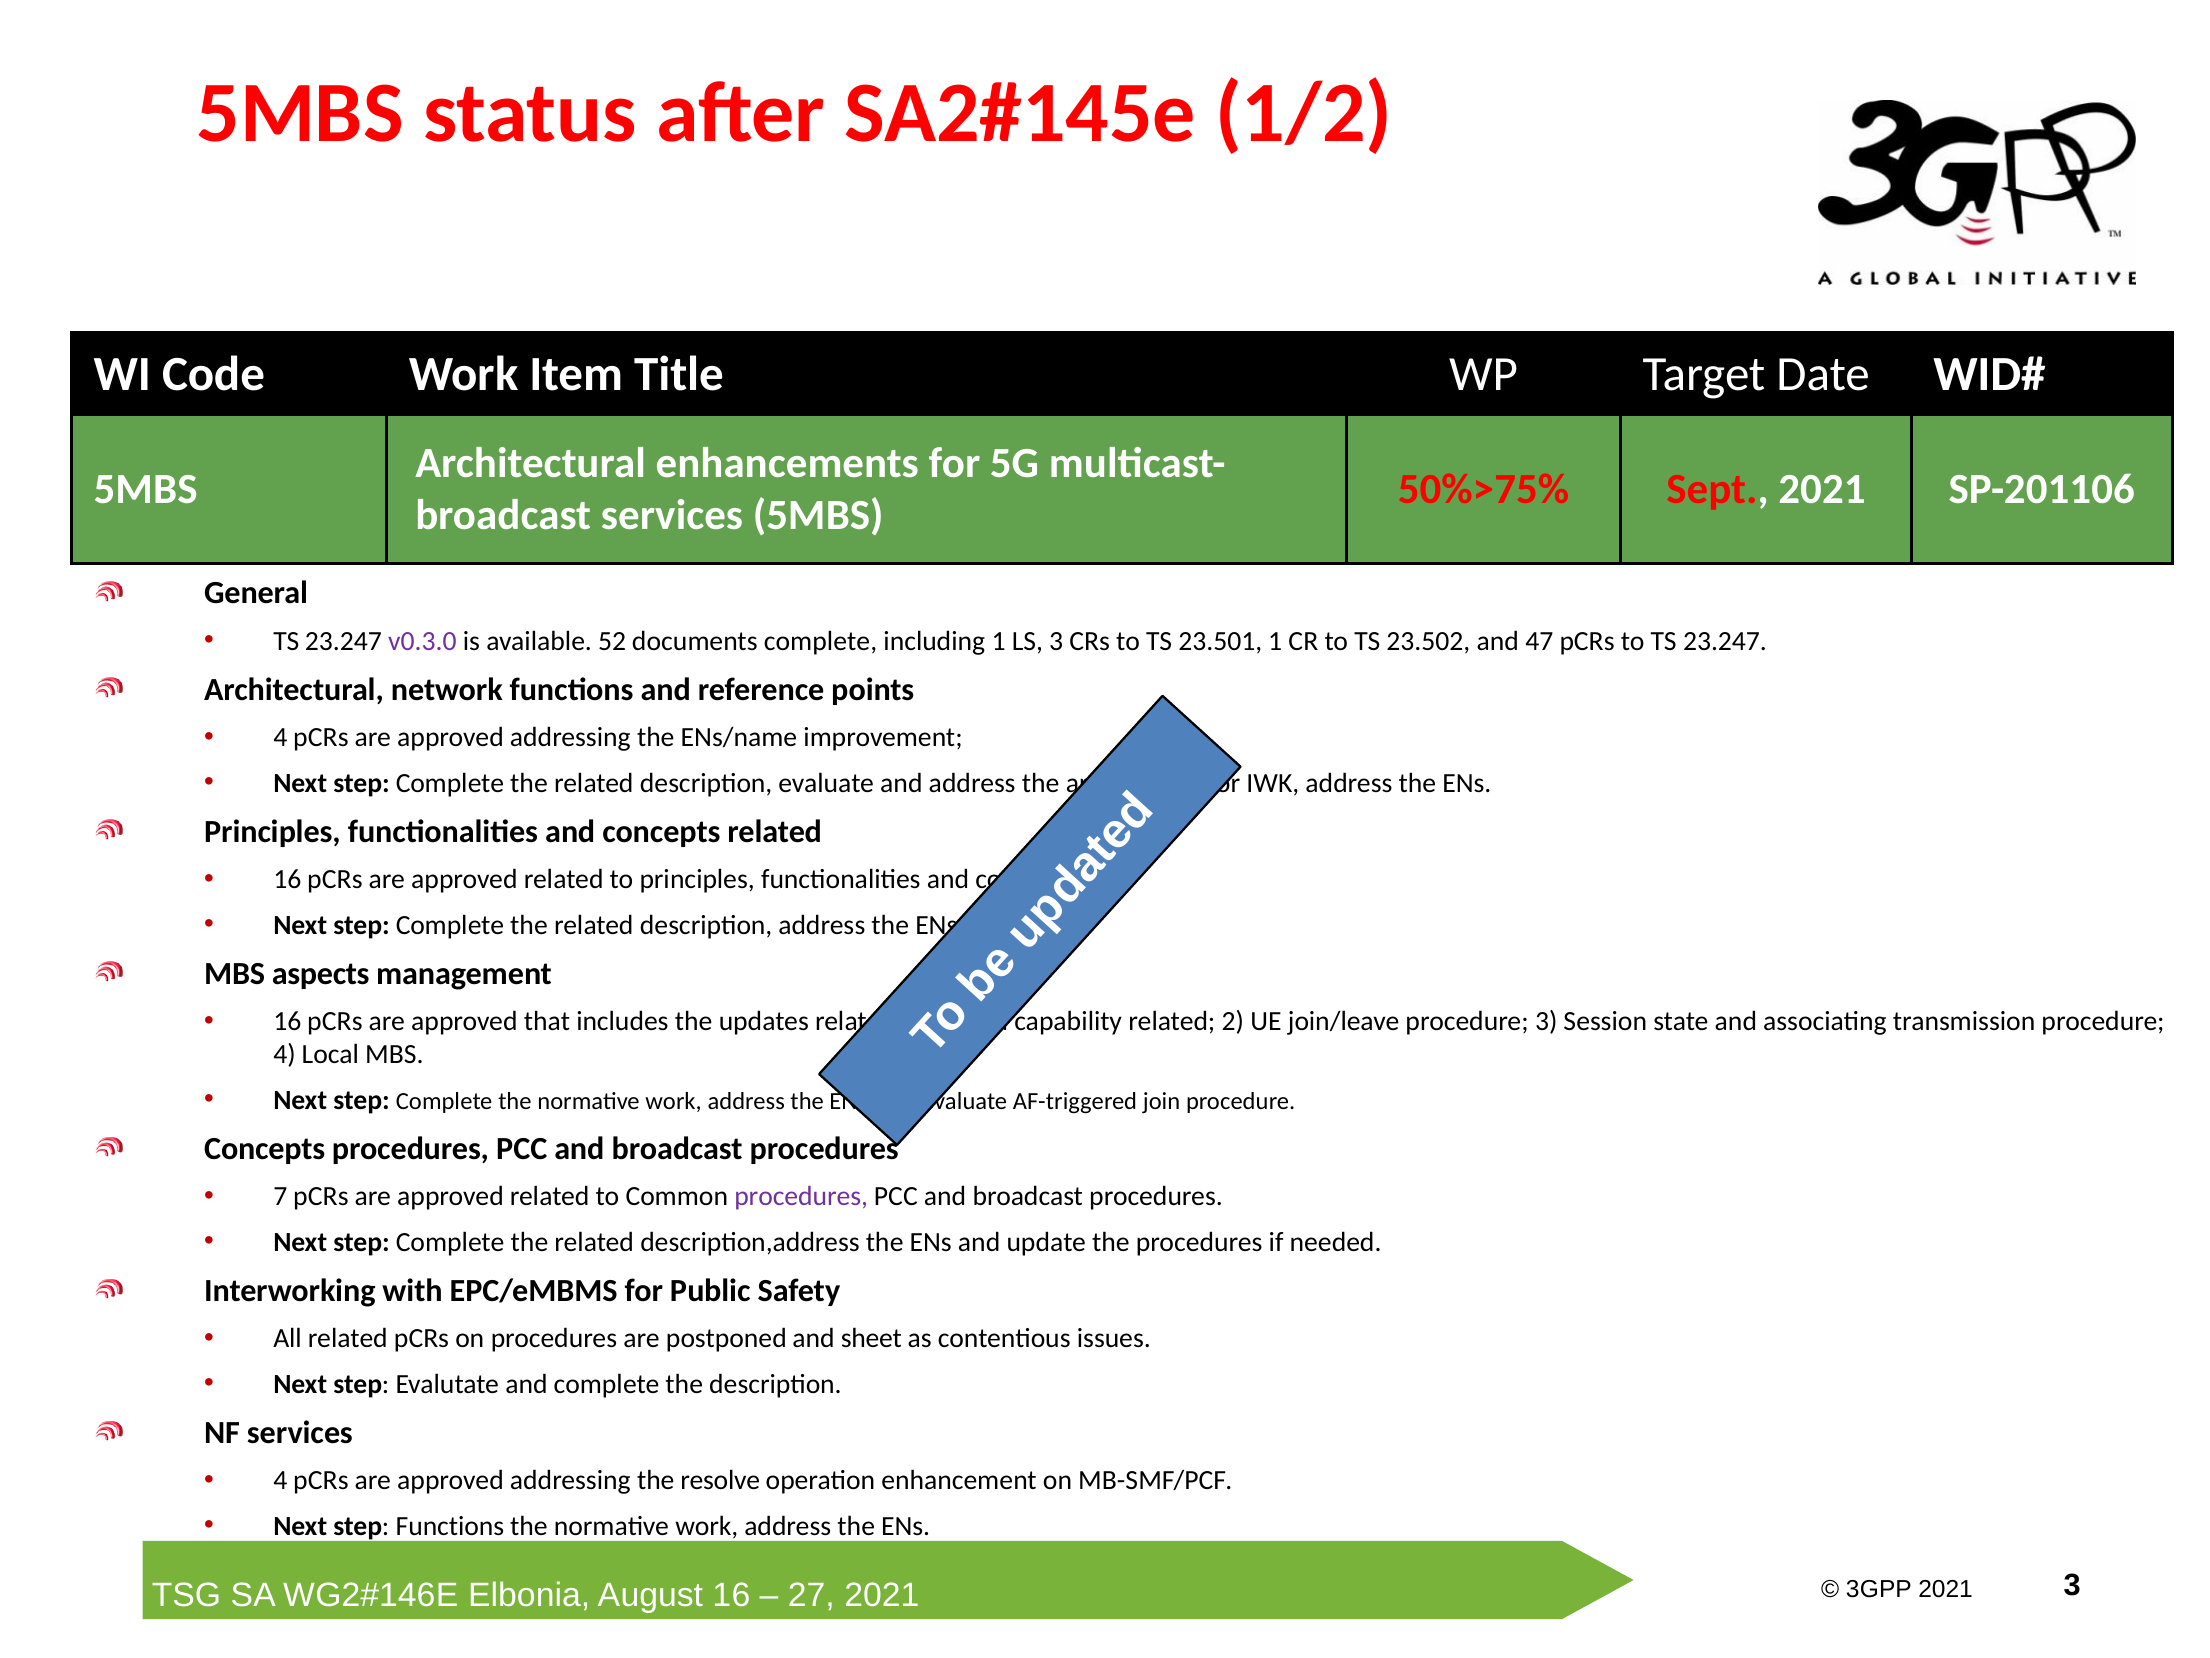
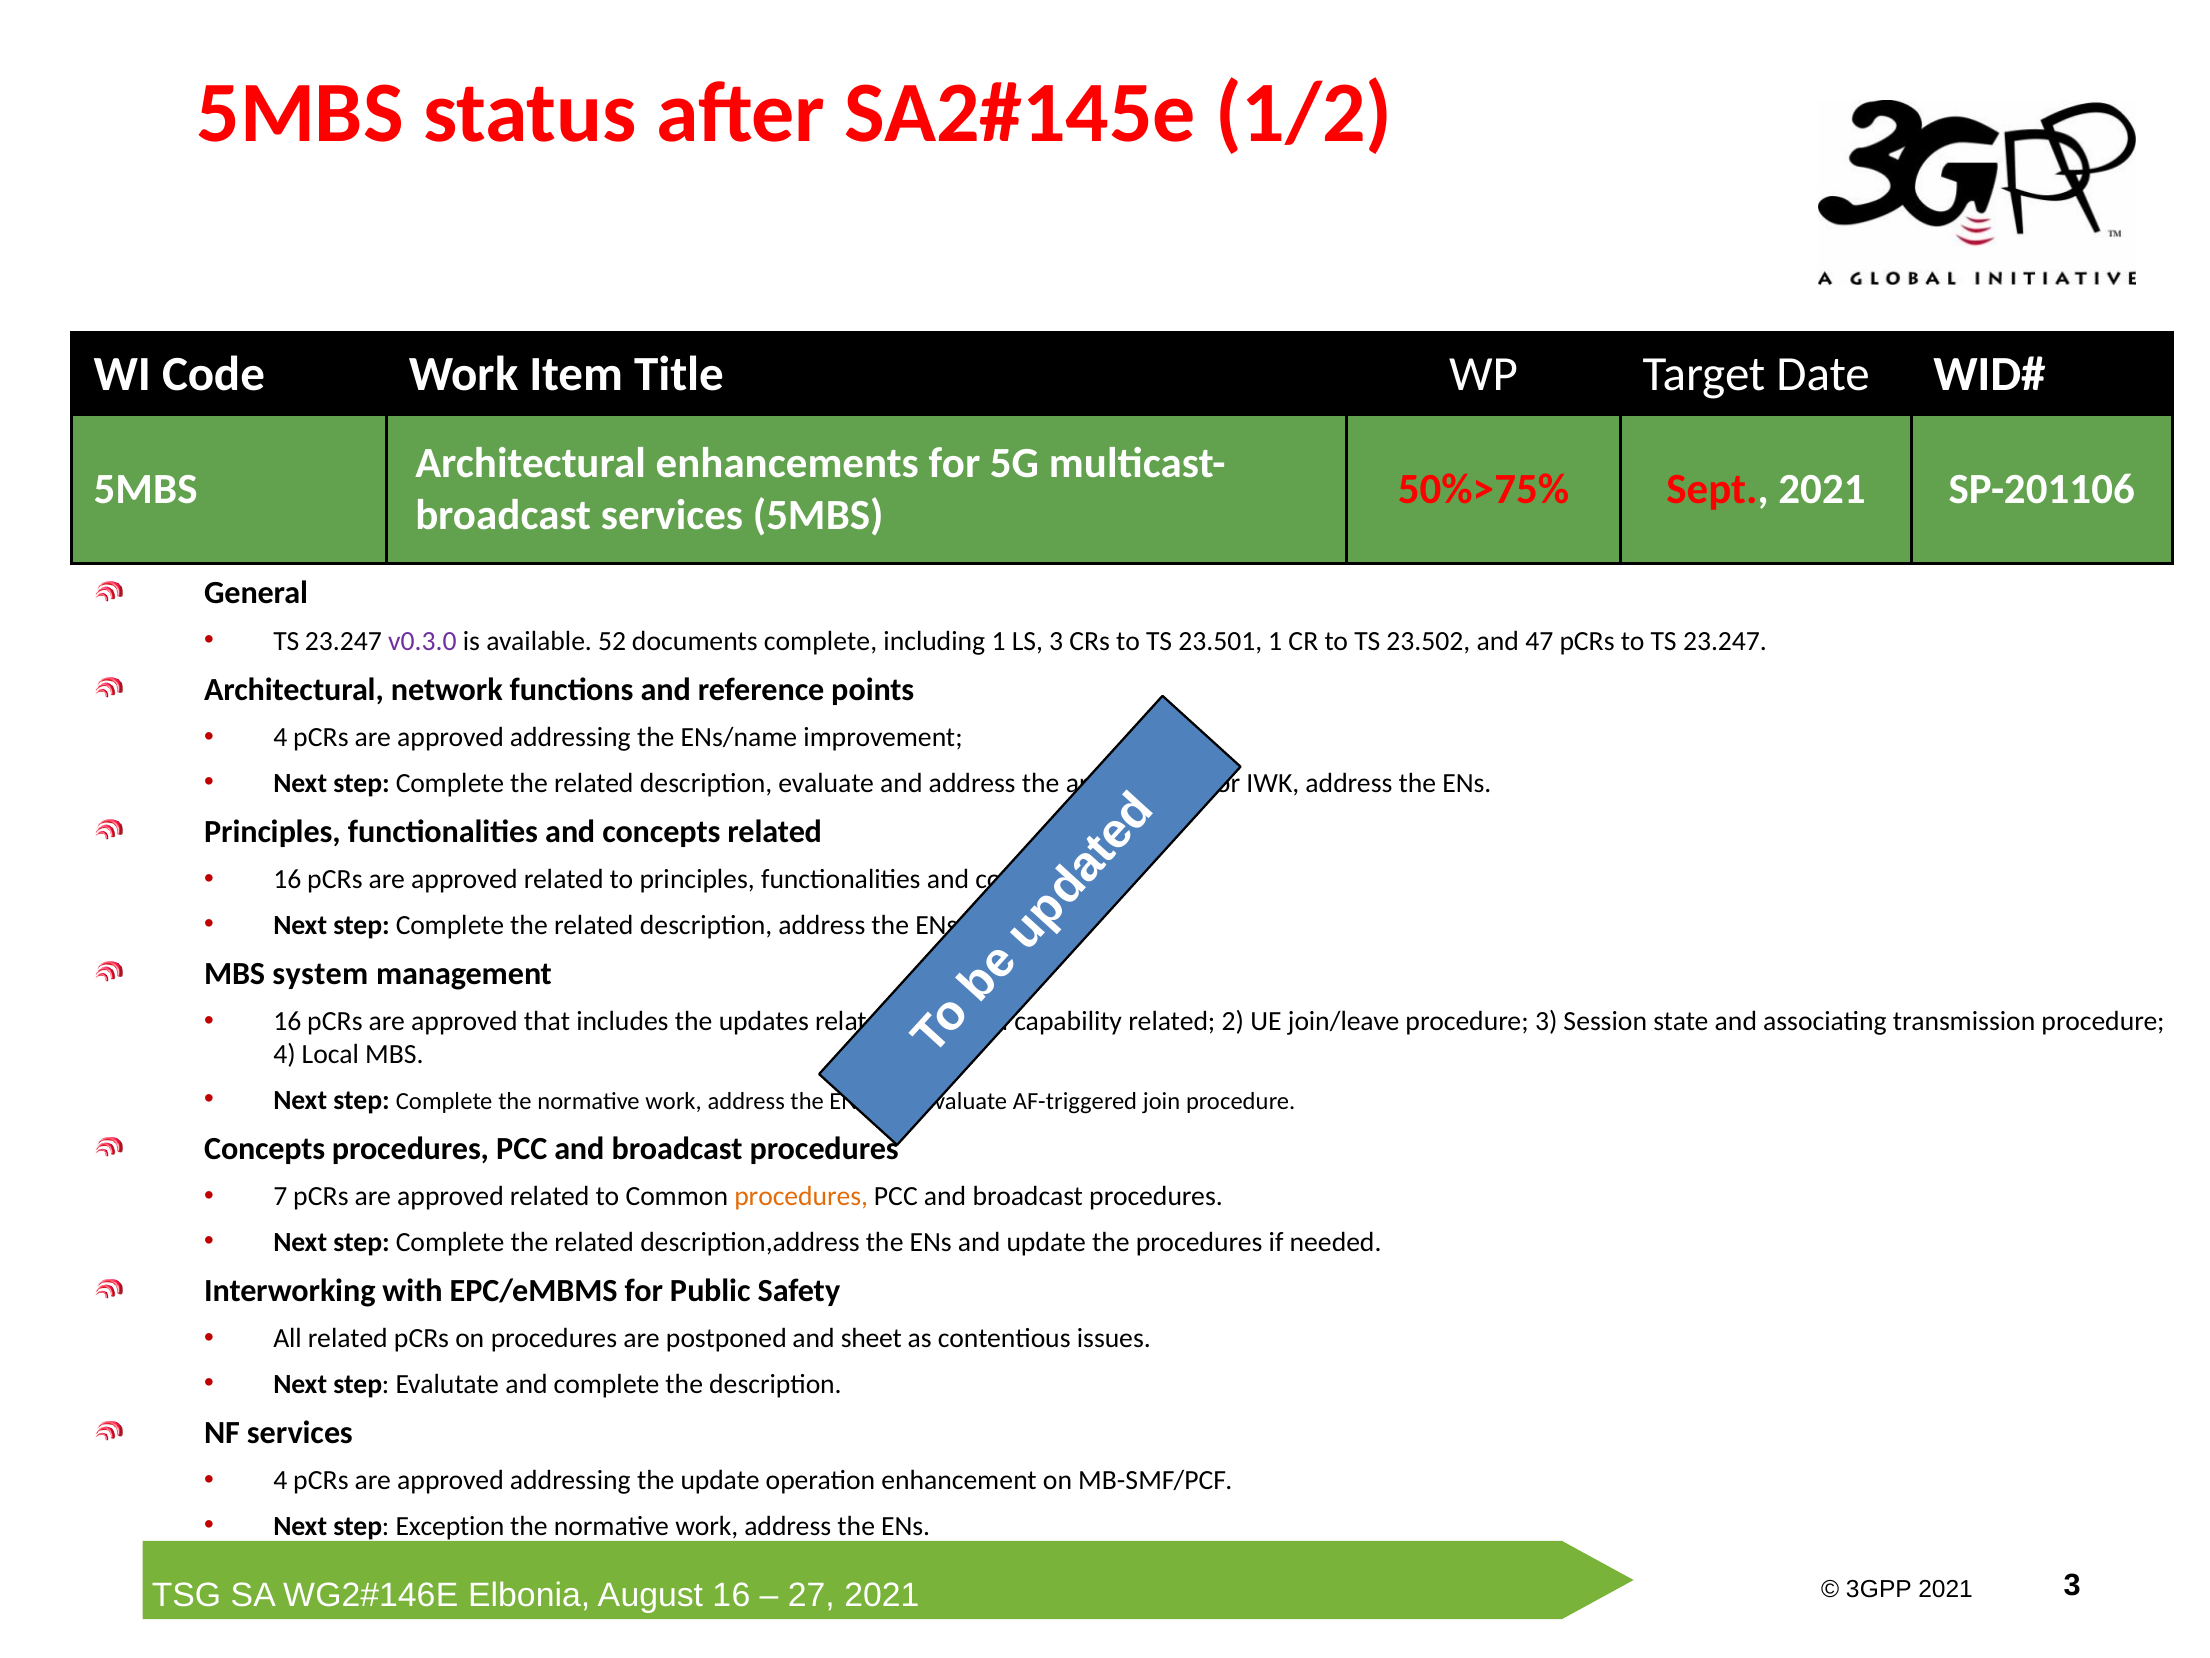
aspects: aspects -> system (320, 973)
procedures colour: purple -> orange (801, 1196)
the resolve: resolve -> update (720, 1480)
step Functions: Functions -> Exception (450, 1526)
